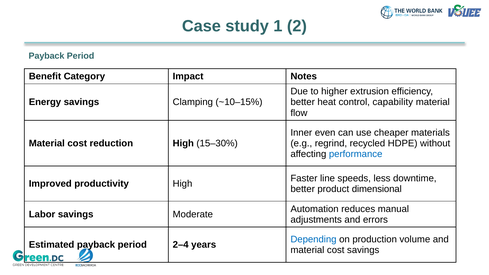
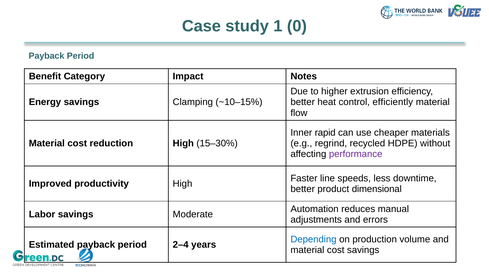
2: 2 -> 0 (297, 26)
capability: capability -> efficiently (393, 102)
even: even -> rapid (325, 133)
performance colour: blue -> purple (356, 154)
